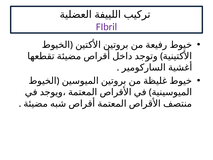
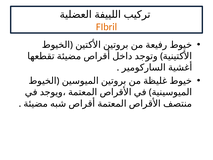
FIbril colour: purple -> orange (106, 27)
